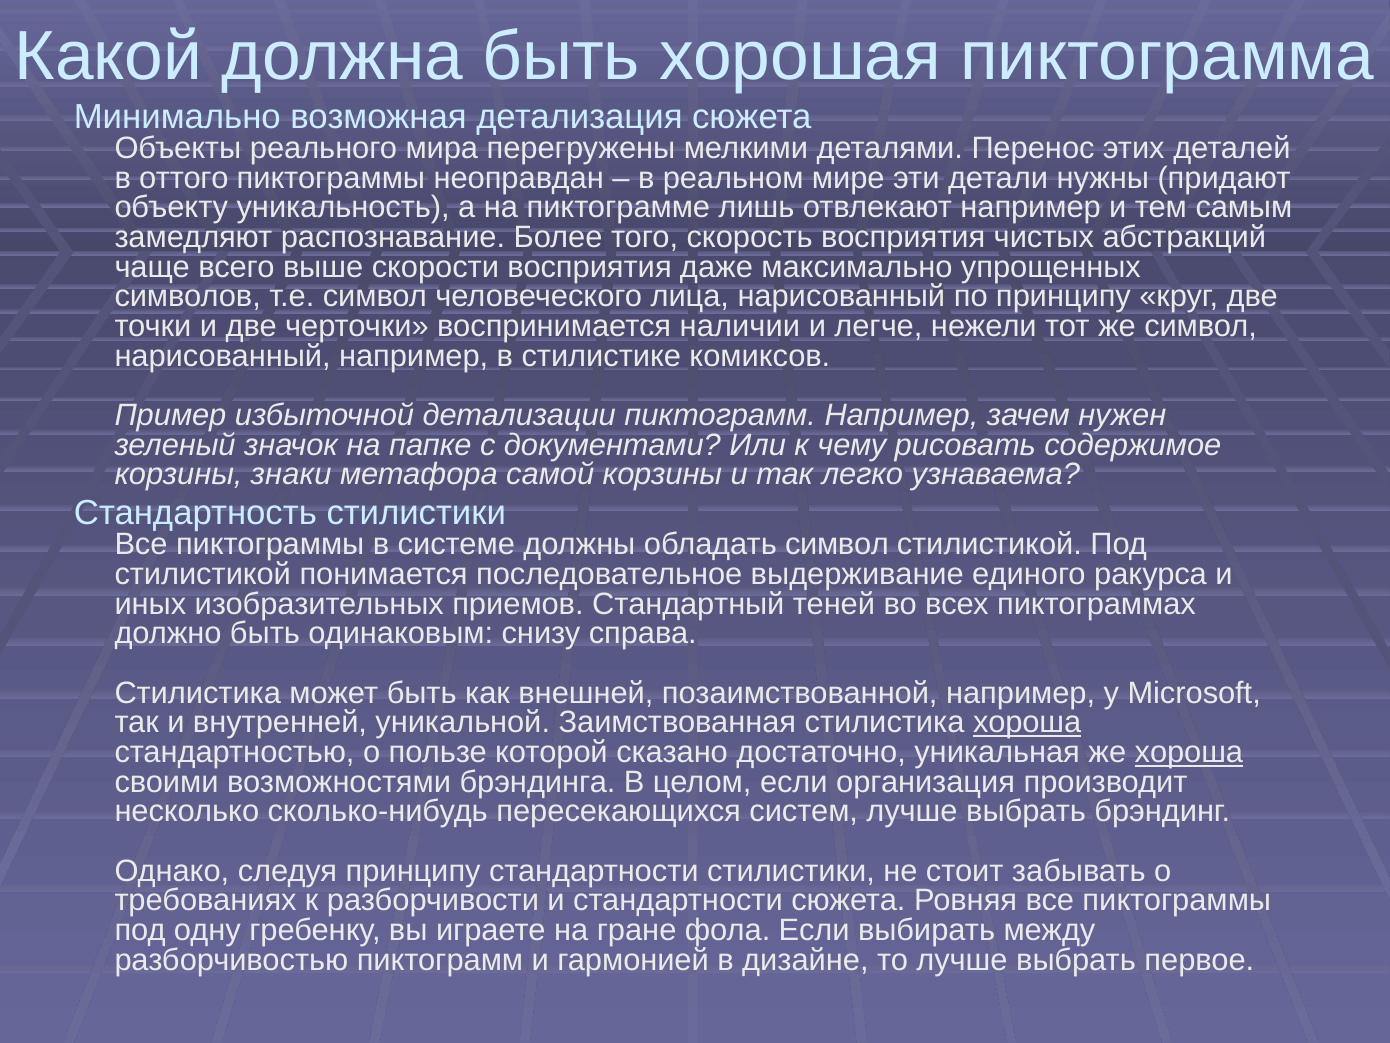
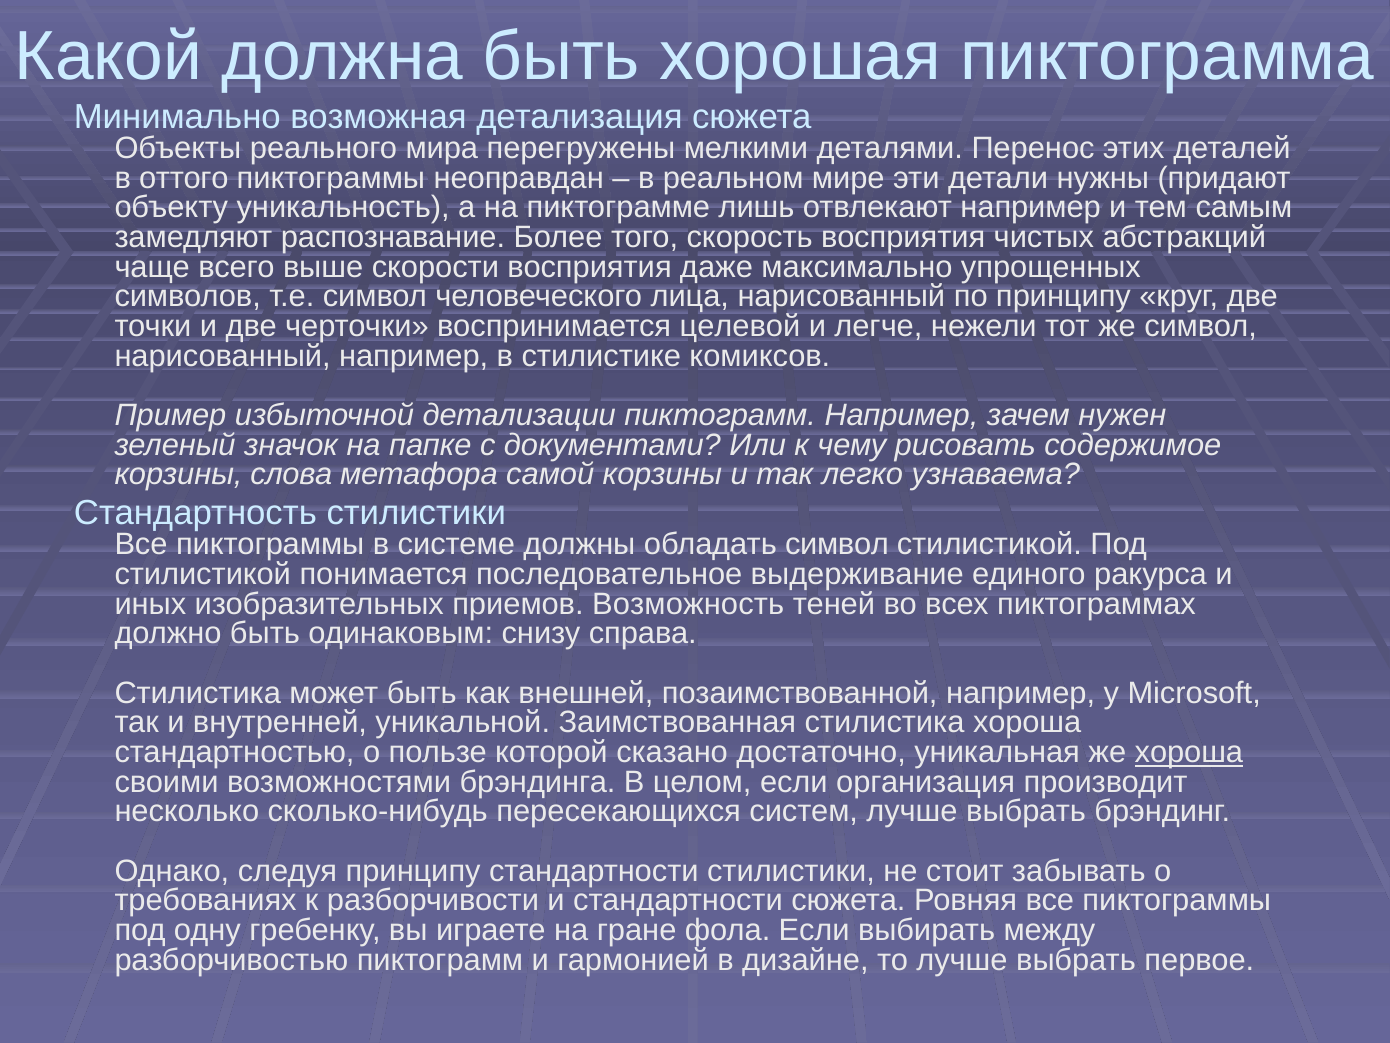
наличии: наличии -> целевой (740, 326)
знаки: знаки -> слова (291, 474)
Стандартный: Стандартный -> Возможность (688, 604)
хороша underline: present -> none (1027, 722)
